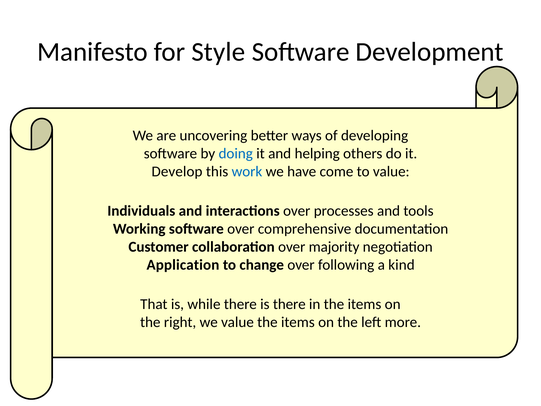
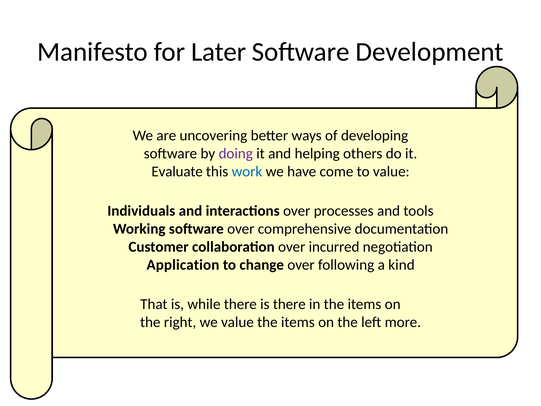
Style: Style -> Later (219, 52)
doing colour: blue -> purple (236, 153)
Develop: Develop -> Evaluate (177, 171)
majority: majority -> incurred (334, 247)
